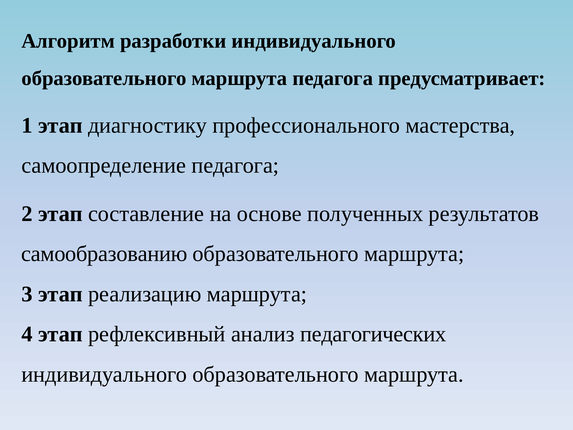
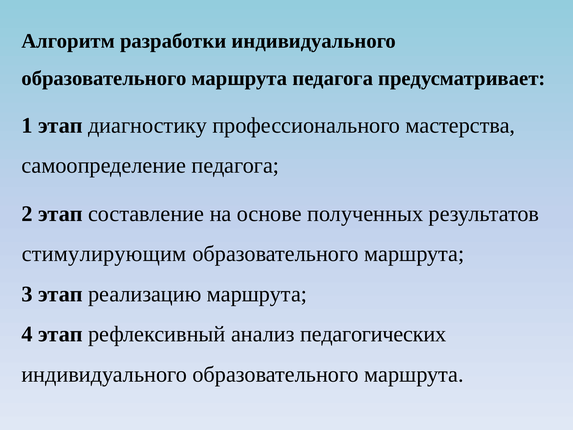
самообразованию: самообразованию -> стимулирующим (104, 254)
